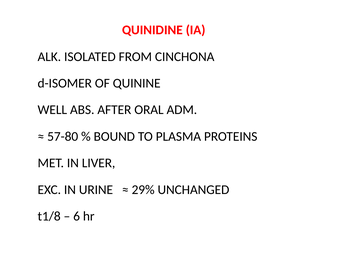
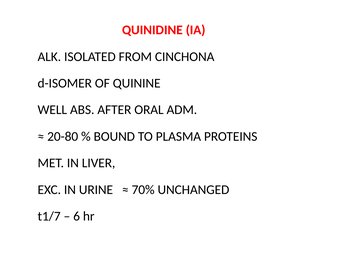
57-80: 57-80 -> 20-80 (63, 136)
29%: 29% -> 70% (143, 189)
t1/8: t1/8 -> t1/7 (49, 216)
